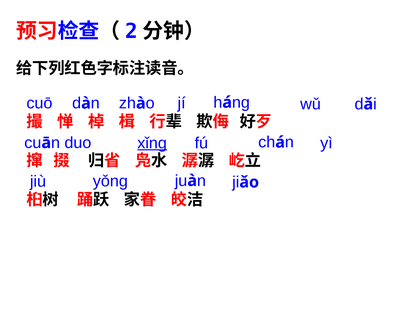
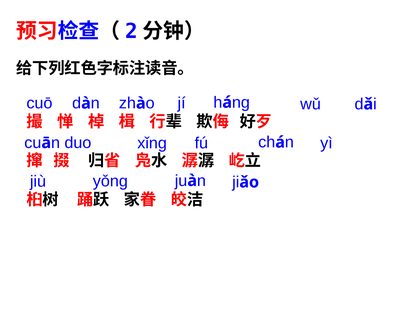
xǐnɡ underline: present -> none (152, 143)
